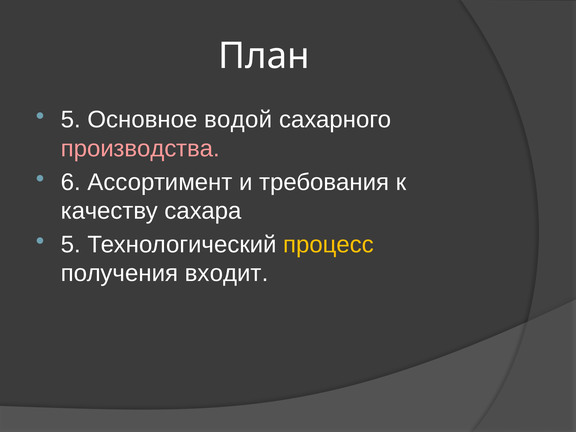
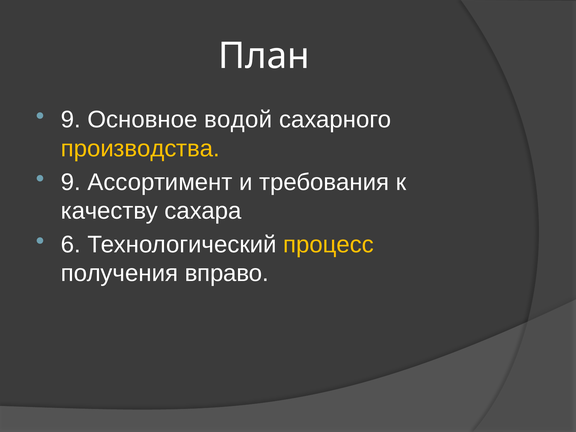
5: 5 -> 9 (71, 120)
производства colour: pink -> yellow (140, 149)
6: 6 -> 9 (71, 182)
5: 5 -> 6 (71, 245)
входит: входит -> вправо (227, 273)
